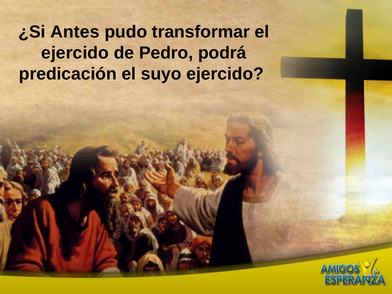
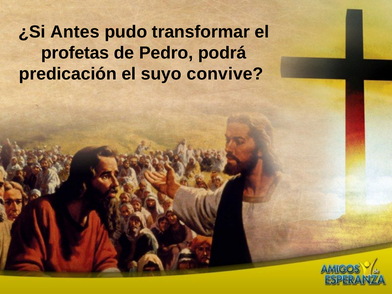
ejercido: ejercido -> profetas (75, 53)
suyo ejercido: ejercido -> convive (225, 74)
